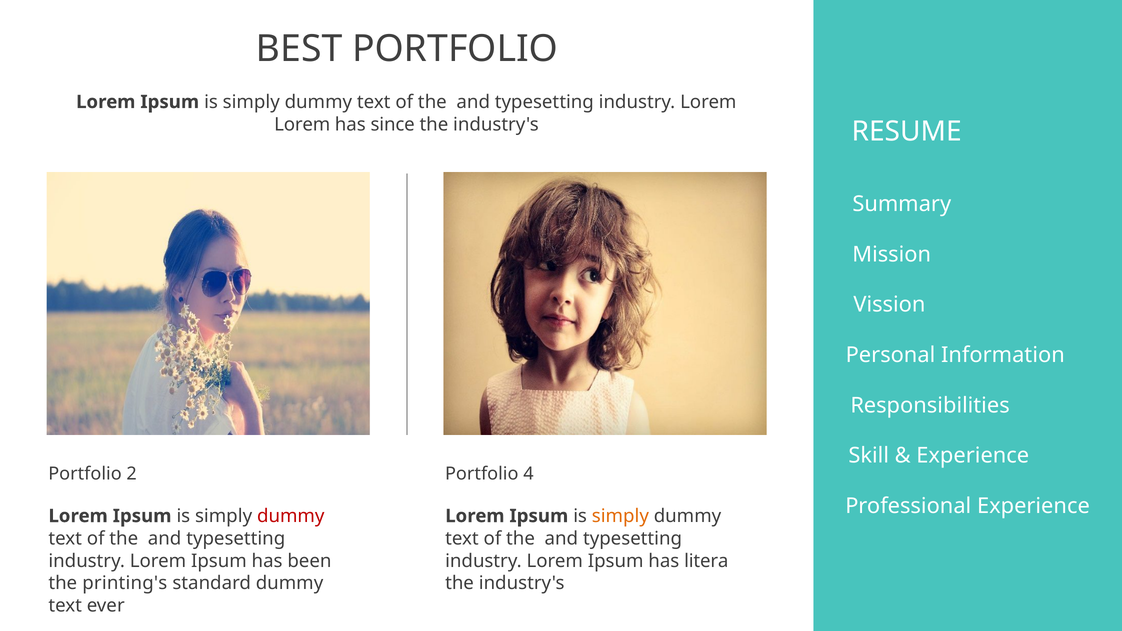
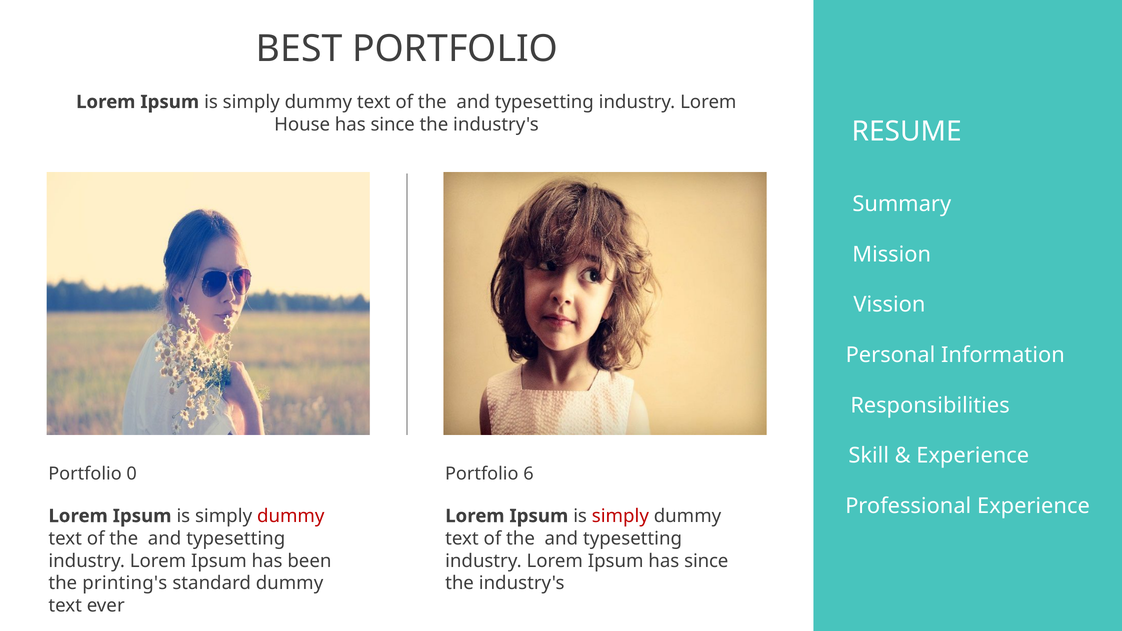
Lorem: Lorem -> House (302, 124)
2: 2 -> 0 (132, 474)
4: 4 -> 6 (528, 474)
simply colour: orange -> red (620, 516)
Ipsum has litera: litera -> since (706, 561)
